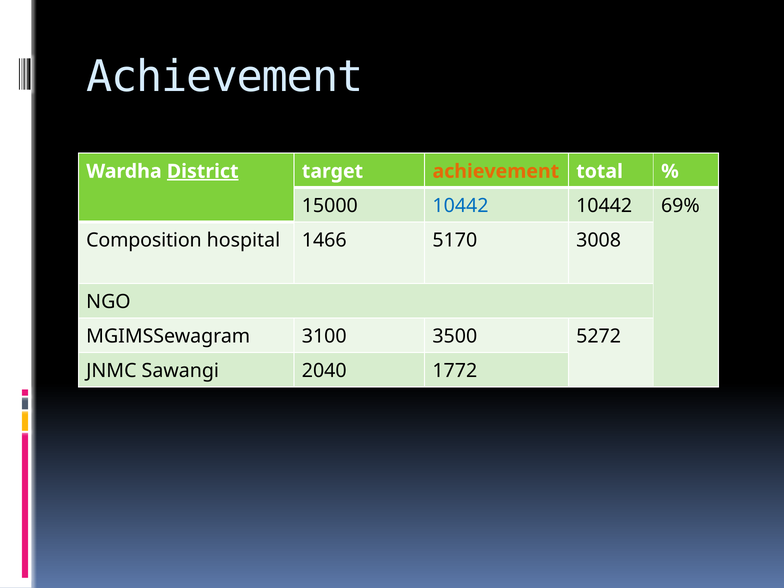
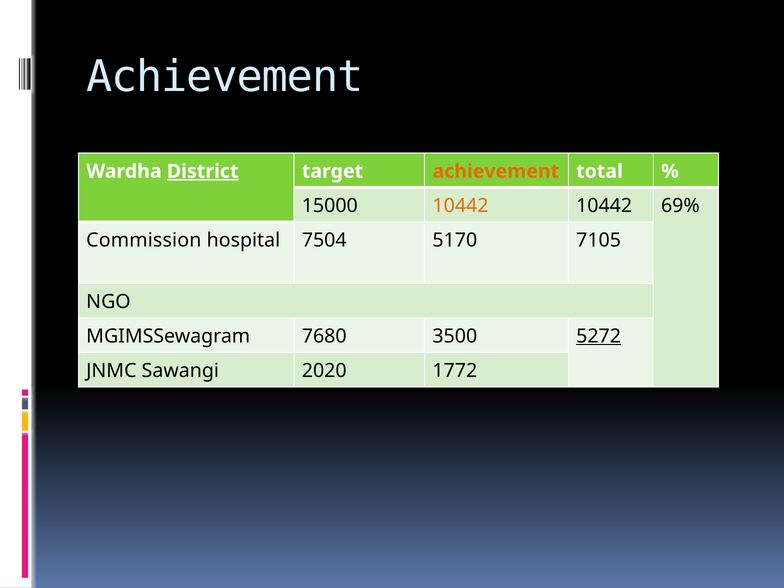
10442 colour: blue -> orange (460, 206)
Composition: Composition -> Commission (144, 240)
1466: 1466 -> 7504 (324, 240)
3008: 3008 -> 7105 (599, 240)
3100: 3100 -> 7680 (324, 336)
5272 underline: none -> present (599, 336)
2040: 2040 -> 2020 (324, 371)
